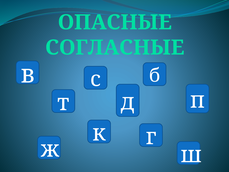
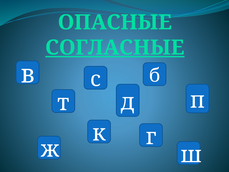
СОГЛАСНЫЕ underline: none -> present (115, 48)
